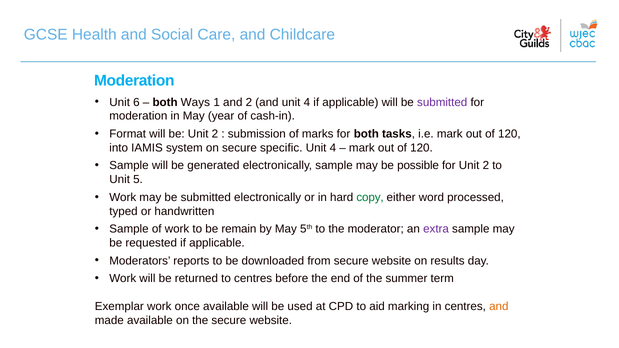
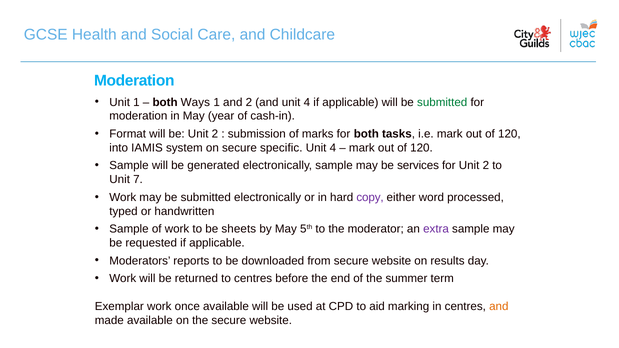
Unit 6: 6 -> 1 (136, 102)
submitted colour: purple -> green (442, 102)
possible: possible -> services (418, 166)
5: 5 -> 7 (138, 180)
copy colour: green -> purple (370, 197)
remain: remain -> sheets (239, 229)
